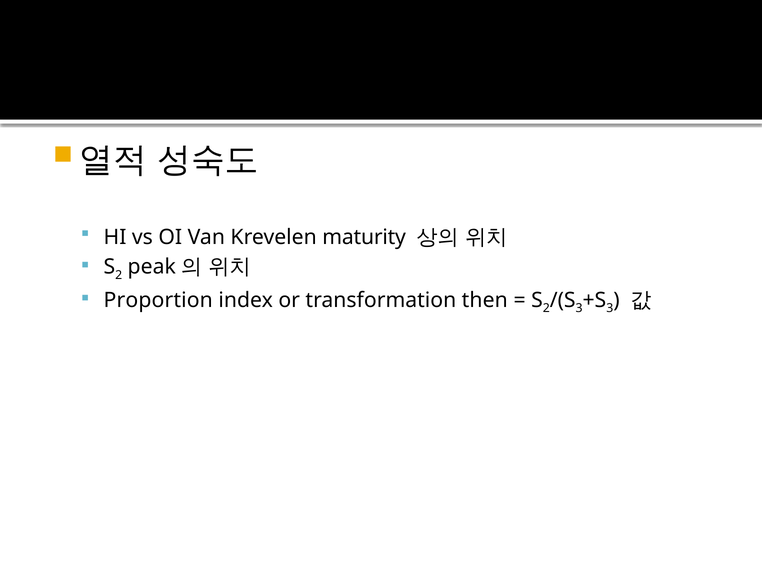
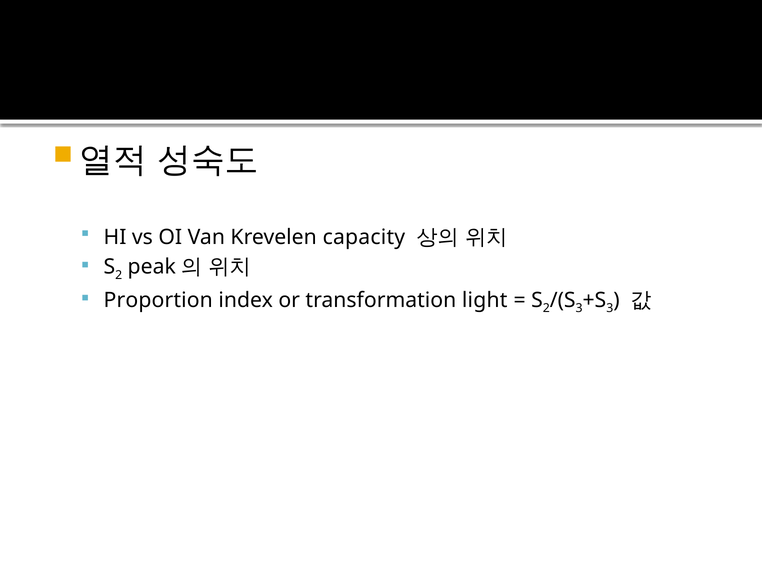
maturity: maturity -> capacity (364, 237)
then: then -> light (485, 300)
